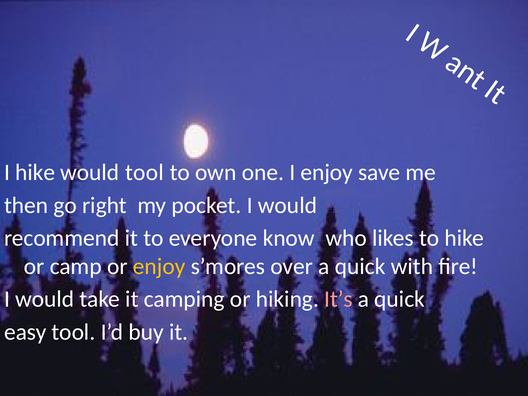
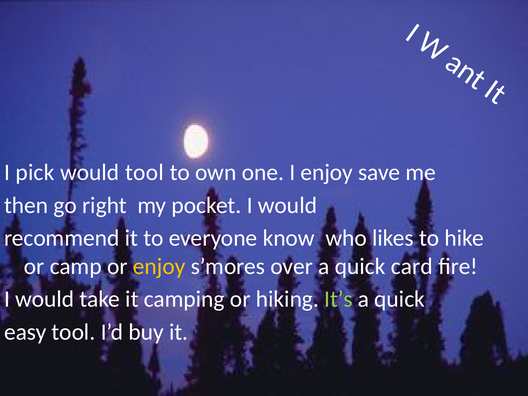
I hike: hike -> pick (35, 172)
with: with -> card (412, 266)
It’s colour: pink -> light green (338, 299)
